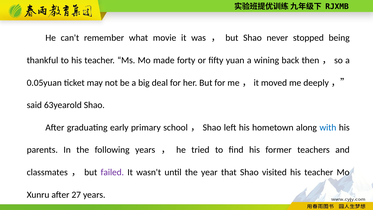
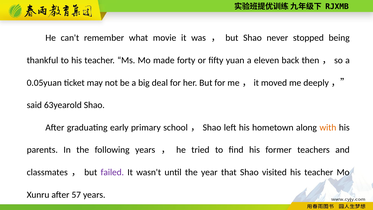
wining: wining -> eleven (267, 60)
with colour: blue -> orange (328, 127)
27: 27 -> 57 (76, 194)
